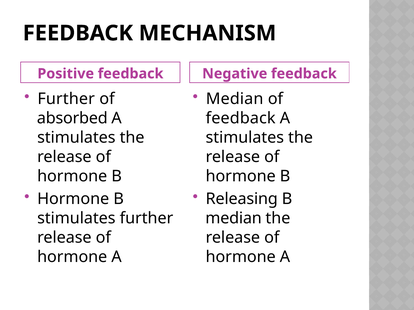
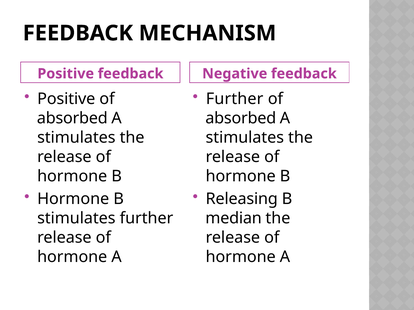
Further: Further -> Positive (66, 99)
Median: Median -> Further (235, 99)
feedback: feedback -> absorbed (241, 118)
